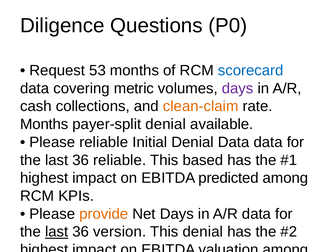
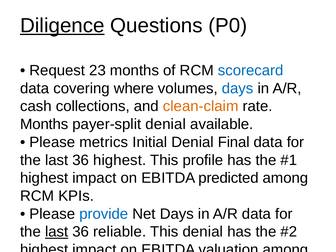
Diligence underline: none -> present (62, 26)
53: 53 -> 23 (98, 70)
covering metric: metric -> where (134, 88)
days colour: purple -> blue (238, 88)
Please reliable: reliable -> metrics (104, 142)
Denial Data: Data -> Final (234, 142)
36 reliable: reliable -> highest (120, 160)
based: based -> profile (203, 160)
provide colour: orange -> blue (104, 214)
version: version -> reliable (120, 232)
